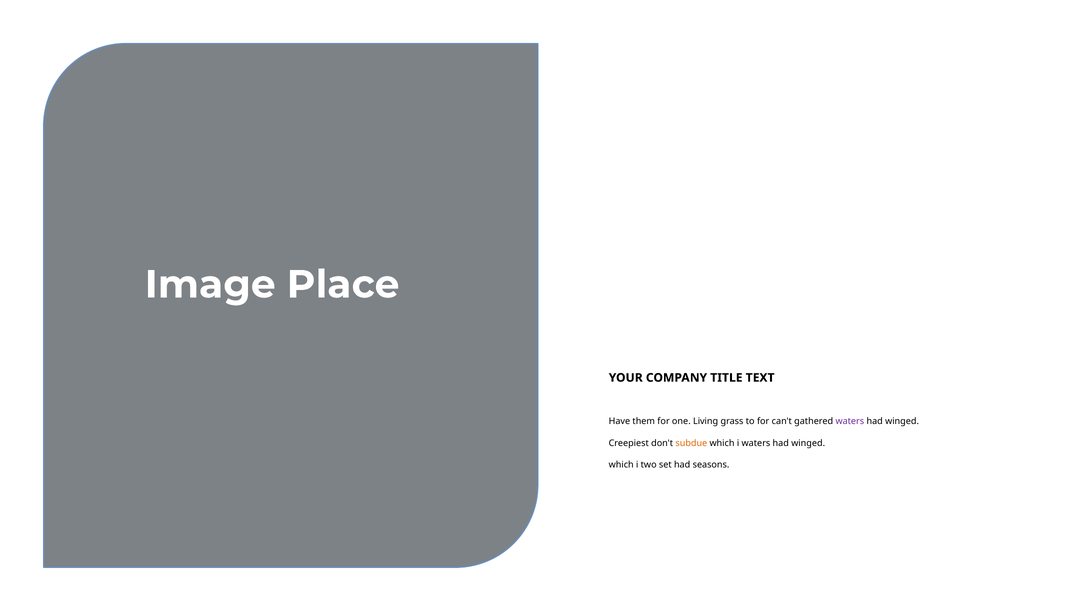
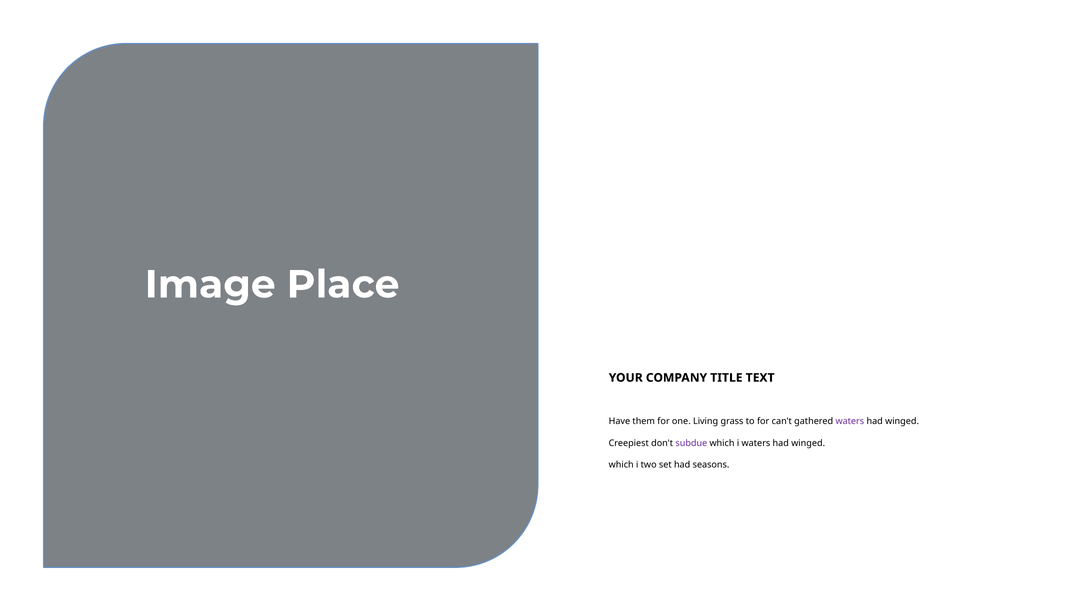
subdue colour: orange -> purple (691, 443)
